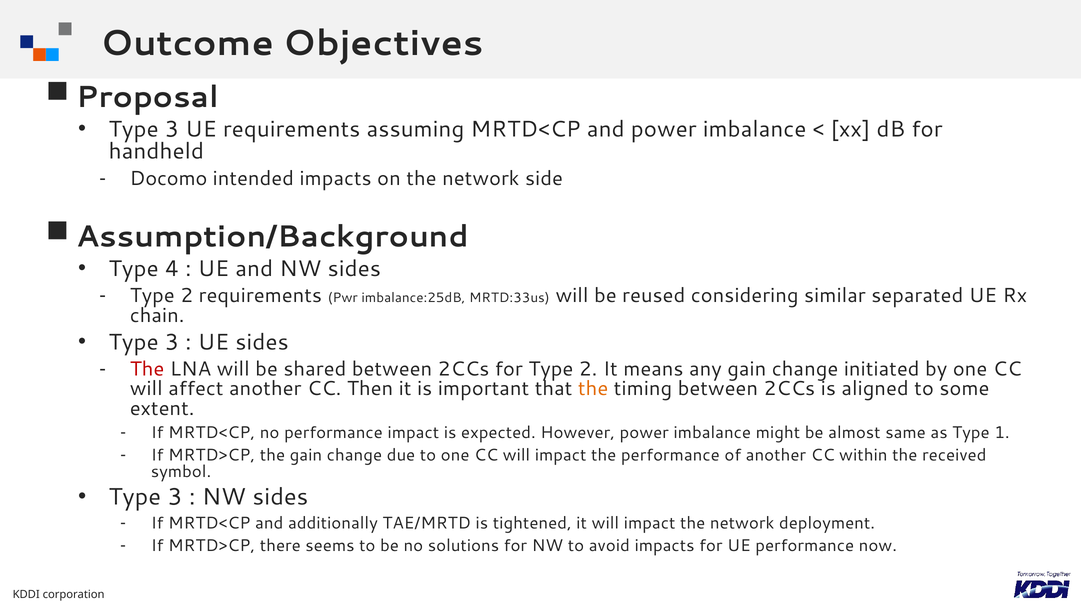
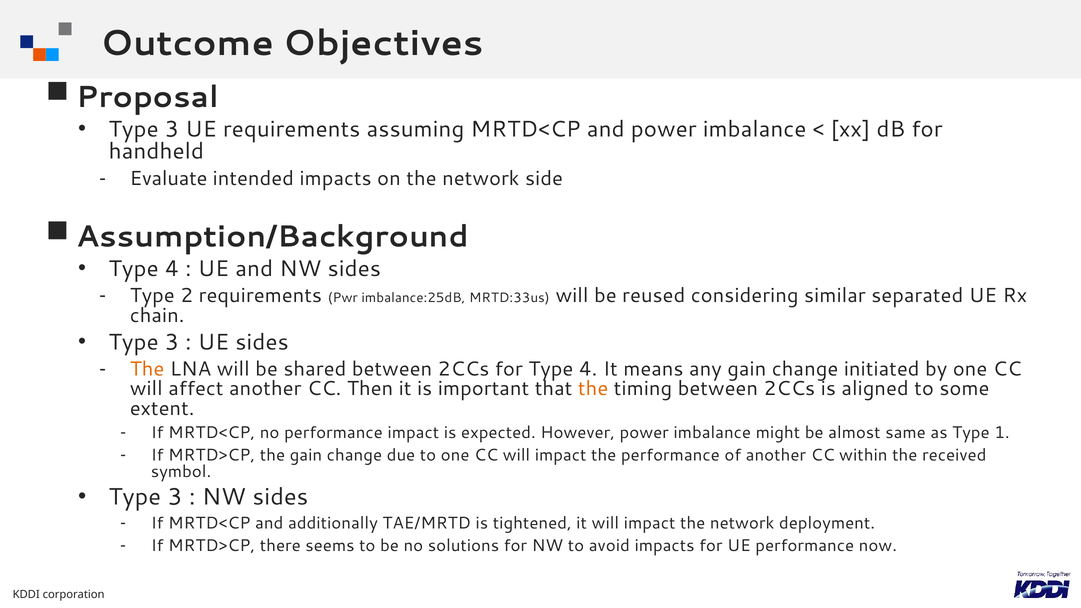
Docomo: Docomo -> Evaluate (169, 178)
The colour: red -> orange (147, 369)
for Type 2: 2 -> 4 (588, 369)
